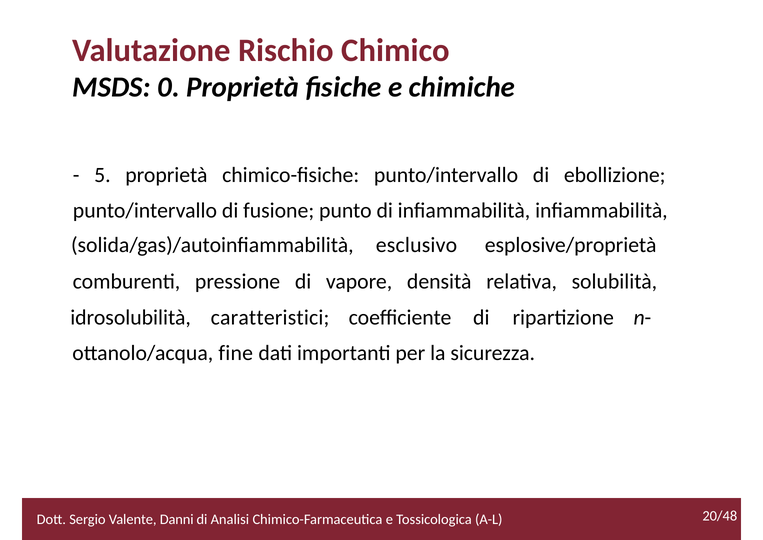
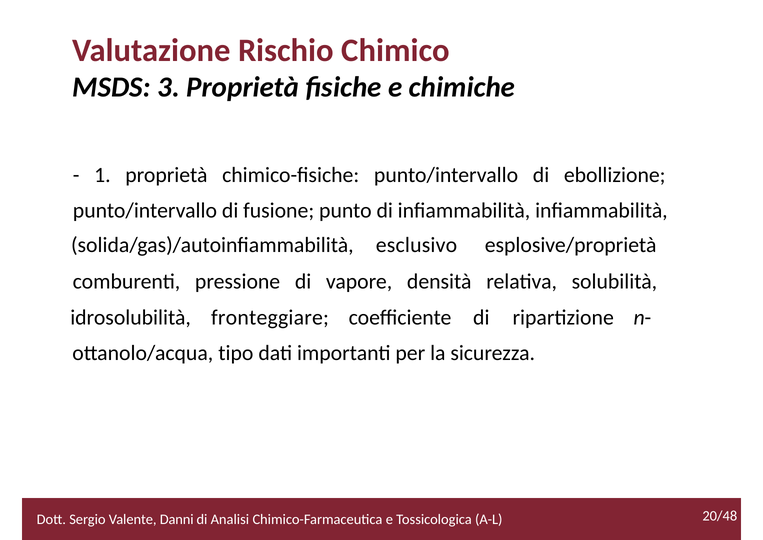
0: 0 -> 3 (169, 87)
5: 5 -> 1 (102, 175)
caratteristici: caratteristici -> fronteggiare (270, 317)
fine: fine -> tipo (236, 353)
